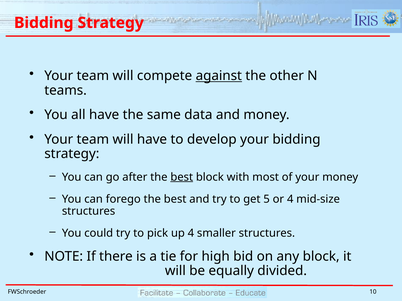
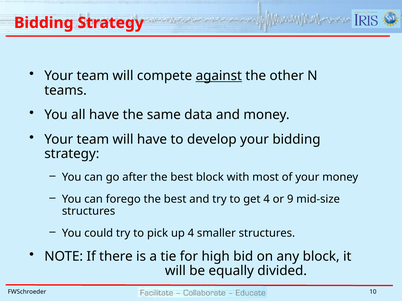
best underline: present -> none (182, 177)
get 5: 5 -> 4 (267, 199)
or 4: 4 -> 9 (290, 199)
